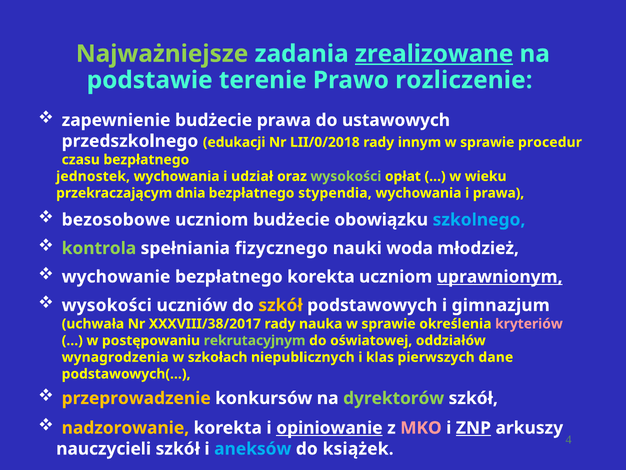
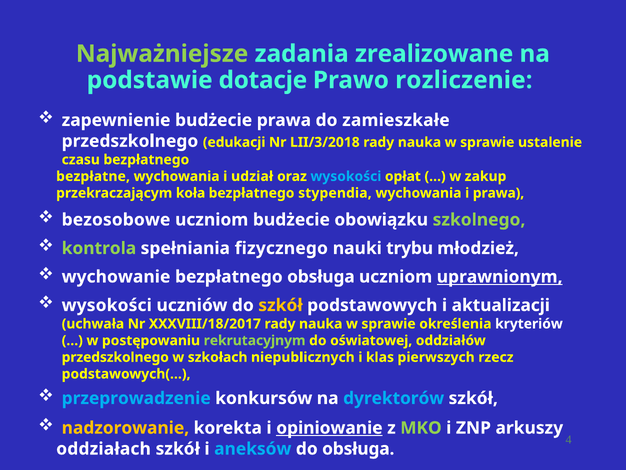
zrealizowane underline: present -> none (434, 54)
terenie: terenie -> dotacje (263, 80)
ustawowych: ustawowych -> zamieszkałe (396, 120)
LII/0/2018: LII/0/2018 -> LII/3/2018 (325, 142)
innym: innym -> nauka (419, 142)
procedur: procedur -> ustalenie (550, 142)
jednostek: jednostek -> bezpłatne (93, 176)
wysokości colour: light green -> light blue (346, 176)
wieku: wieku -> zakup (486, 176)
dnia: dnia -> koła (191, 193)
szkolnego colour: light blue -> light green (479, 220)
woda: woda -> trybu (410, 248)
bezpłatnego korekta: korekta -> obsługa (321, 277)
gimnazjum: gimnazjum -> aktualizacji (501, 305)
XXXVIII/38/2017: XXXVIII/38/2017 -> XXXVIII/18/2017 (205, 324)
kryteriów colour: pink -> white (529, 324)
wynagrodzenia: wynagrodzenia -> przedszkolnego (115, 357)
dane: dane -> rzecz (496, 357)
przeprowadzenie colour: yellow -> light blue (136, 398)
dyrektorów colour: light green -> light blue (394, 398)
MKO colour: pink -> light green (421, 428)
ZNP underline: present -> none (473, 428)
nauczycieli: nauczycieli -> oddziałach (104, 448)
do książek: książek -> obsługa (358, 448)
